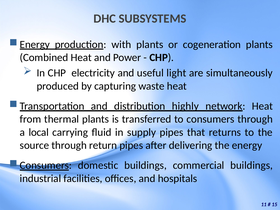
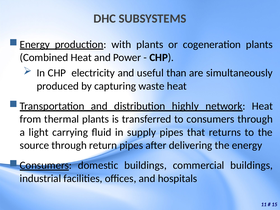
light: light -> than (176, 73)
local: local -> light (39, 132)
